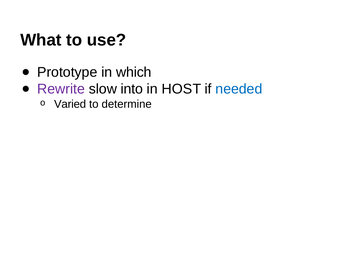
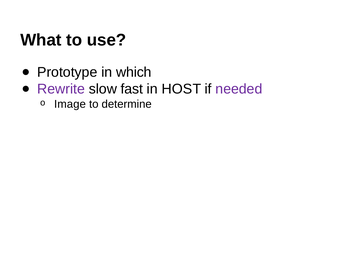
into: into -> fast (132, 89)
needed colour: blue -> purple (239, 89)
Varied: Varied -> Image (70, 104)
